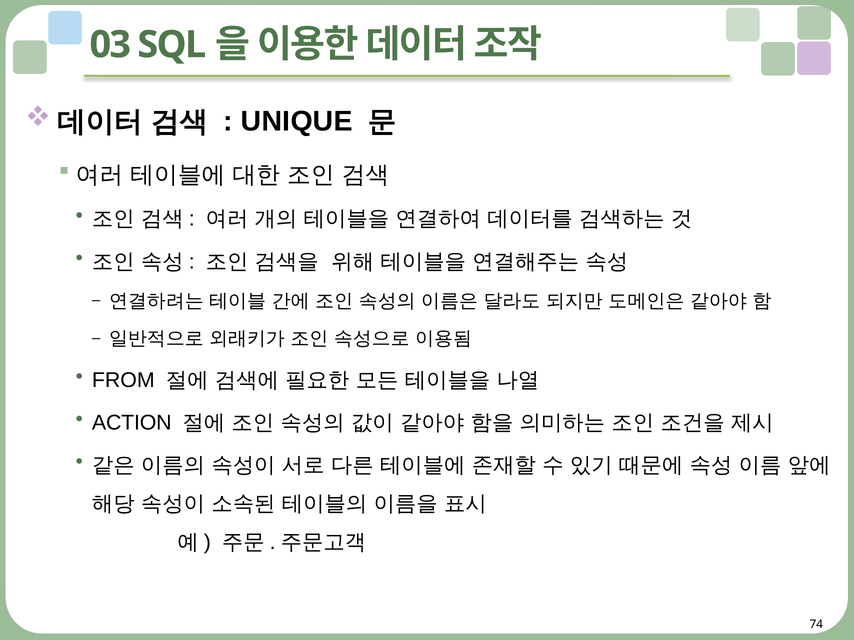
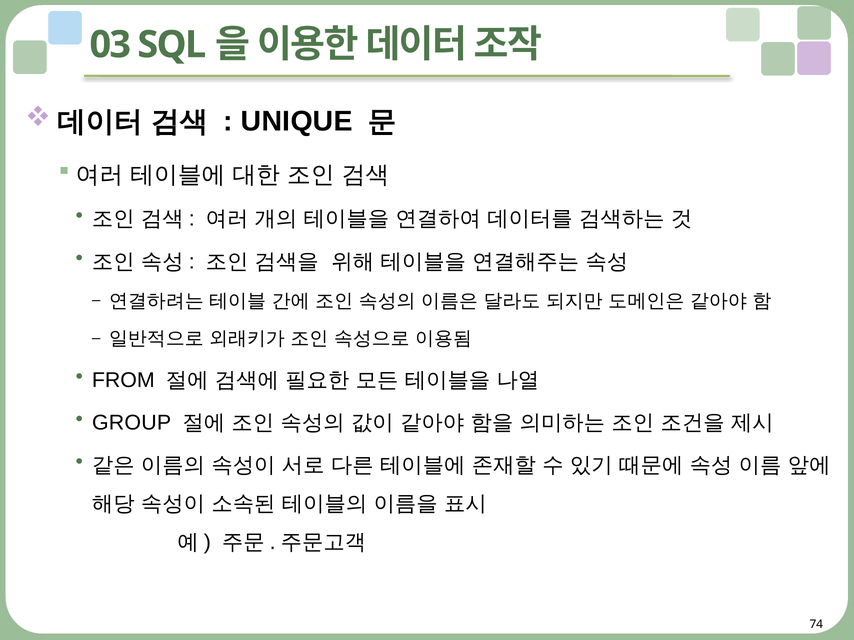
ACTION: ACTION -> GROUP (132, 423)
